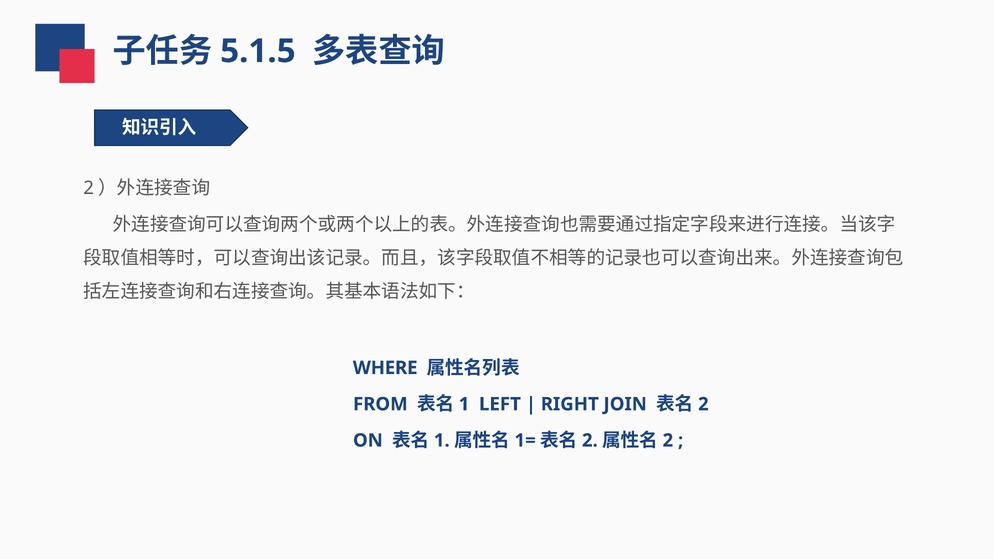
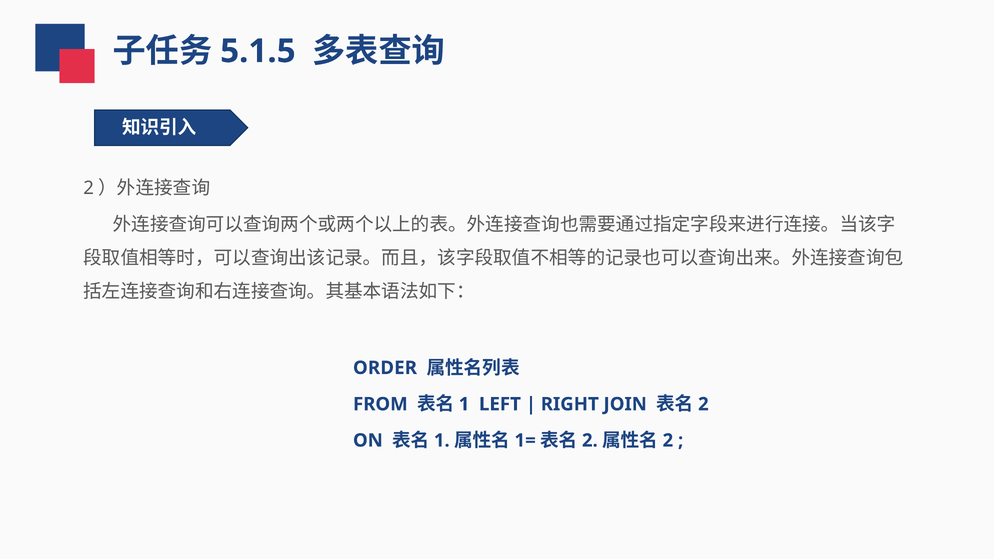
WHERE: WHERE -> ORDER (385, 368)
